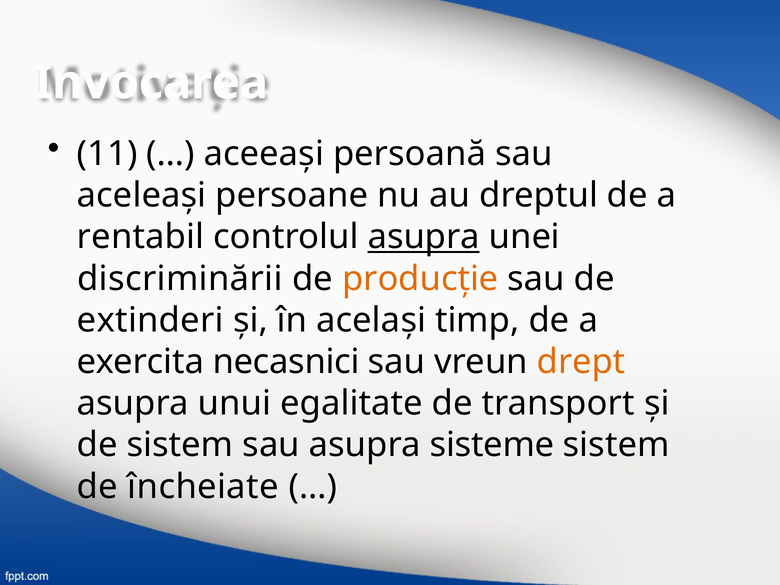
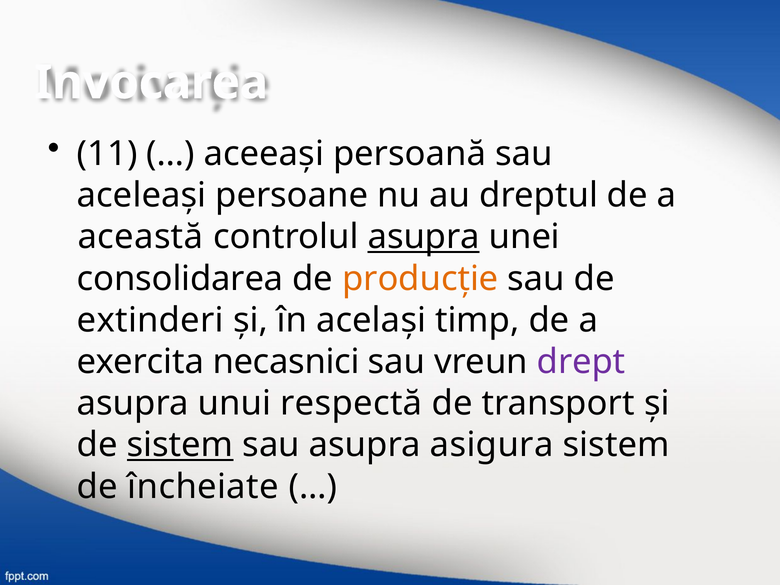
rentabil: rentabil -> această (140, 237)
discriminării: discriminării -> consolidarea (180, 279)
drept colour: orange -> purple (581, 362)
egalitate: egalitate -> respectă (351, 403)
sistem underline: none -> present (180, 445)
sisteme: sisteme -> asigura (492, 445)
